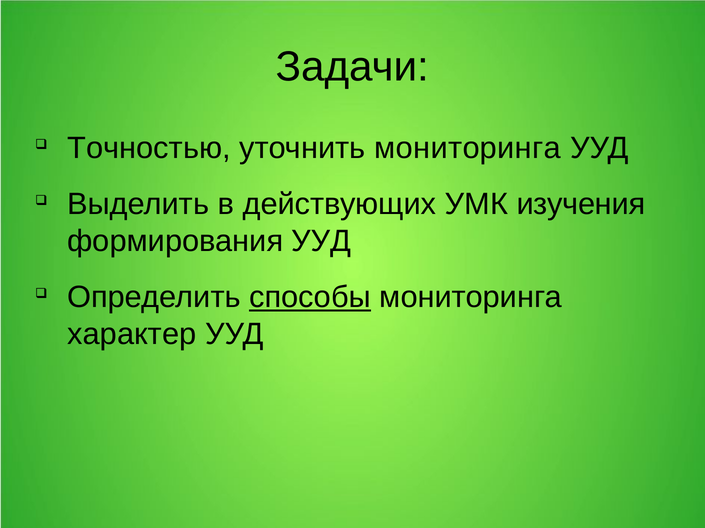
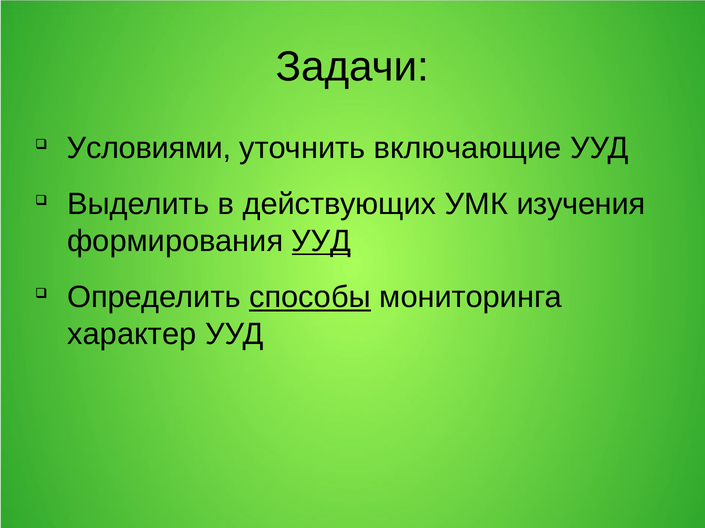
Точностью: Точностью -> Условиями (149, 148)
уточнить мониторинга: мониторинга -> включающие (468, 148)
УУД underline: none -> present (321, 241)
